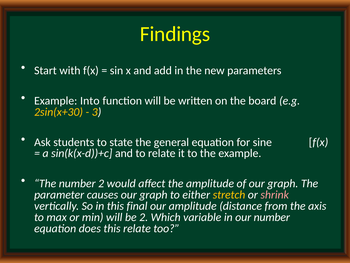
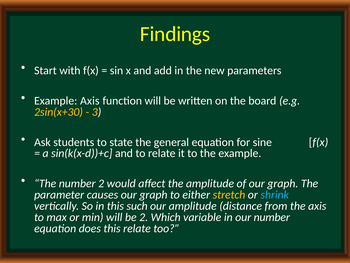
Example Into: Into -> Axis (90, 101)
shrink colour: pink -> light blue (275, 194)
final: final -> such (137, 206)
